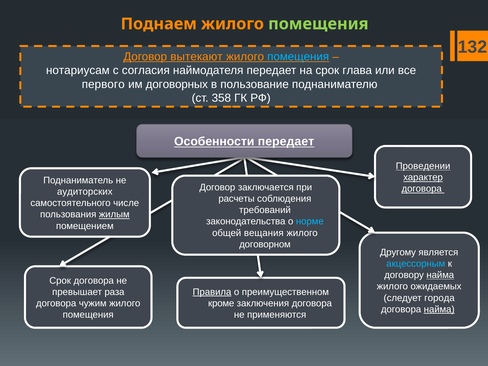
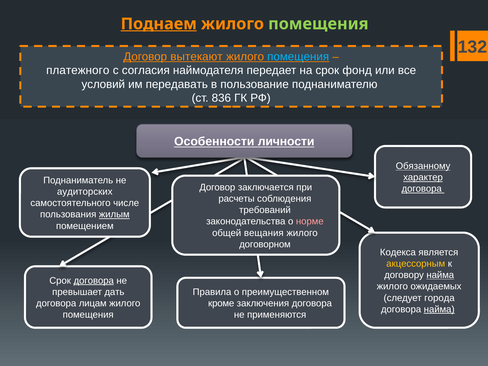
Поднаем underline: none -> present (159, 24)
нотариусам: нотариусам -> платежного (78, 71)
глава: глава -> фонд (357, 71)
первого: первого -> условий (103, 84)
договорных: договорных -> передавать (177, 84)
358: 358 -> 836 (221, 98)
Особенности передает: передает -> личности (286, 142)
Проведении: Проведении -> Обязанному (423, 166)
норме colour: light blue -> pink (310, 221)
Другому: Другому -> Кодекса (398, 252)
акцессорным colour: light blue -> yellow (416, 264)
договора underline: none -> present (94, 281)
раза: раза -> дать (114, 292)
Правила underline: present -> none (212, 292)
чужим: чужим -> лицам (93, 303)
